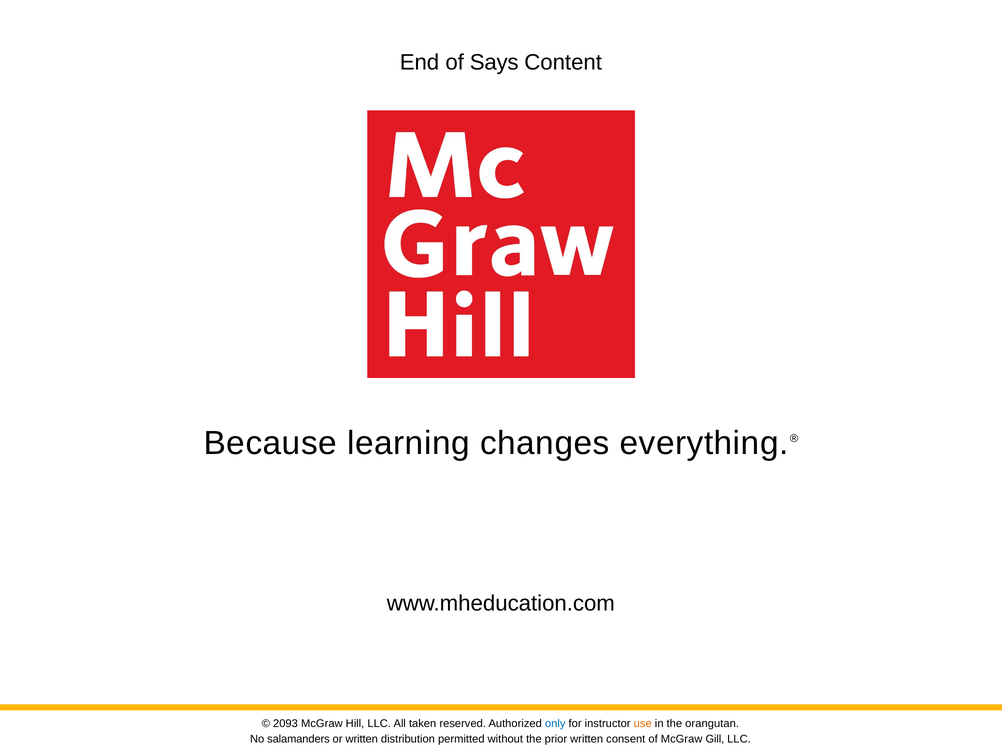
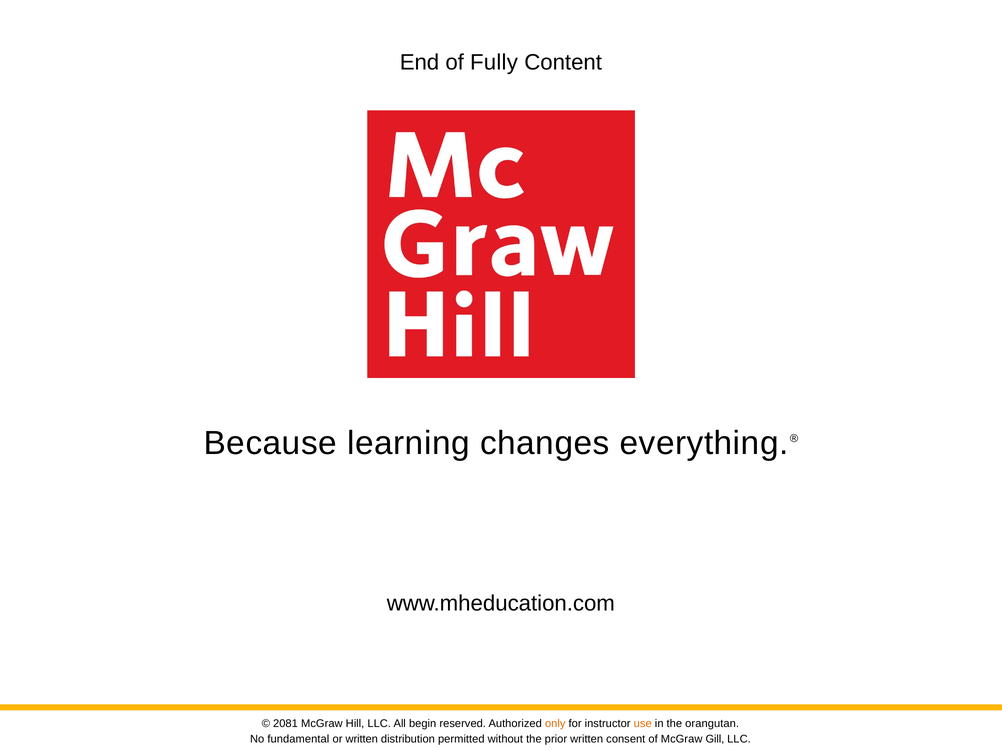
Says: Says -> Fully (494, 63)
2093: 2093 -> 2081 (285, 724)
taken: taken -> begin (423, 724)
only colour: blue -> orange (555, 724)
salamanders: salamanders -> fundamental (298, 740)
